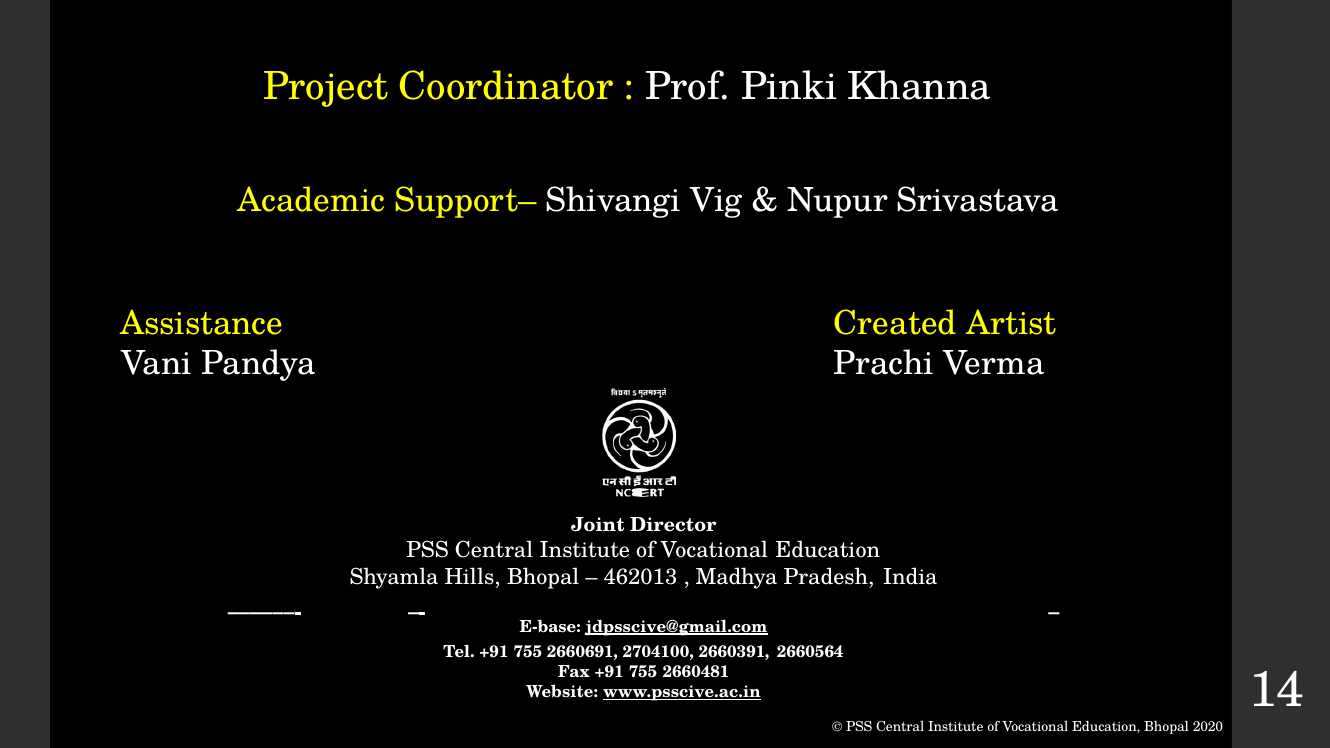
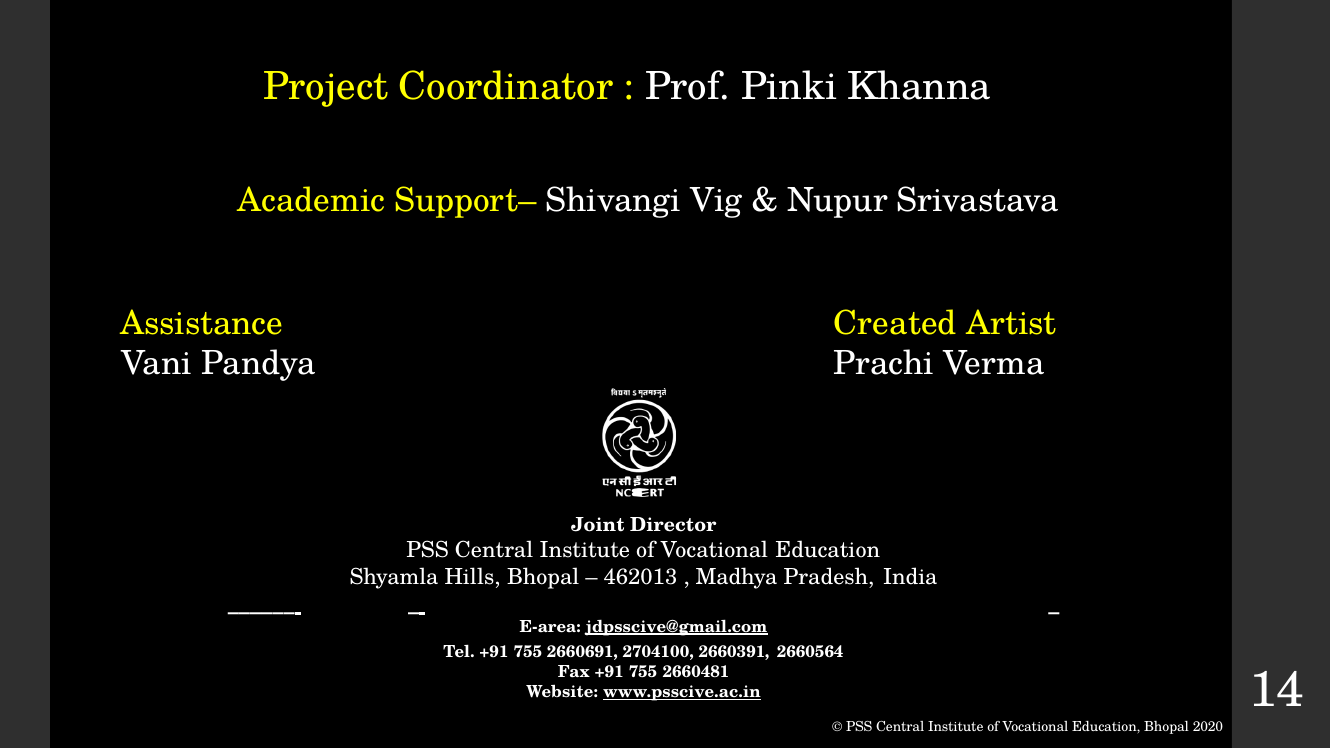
E-base: E-base -> E-area (550, 627)
